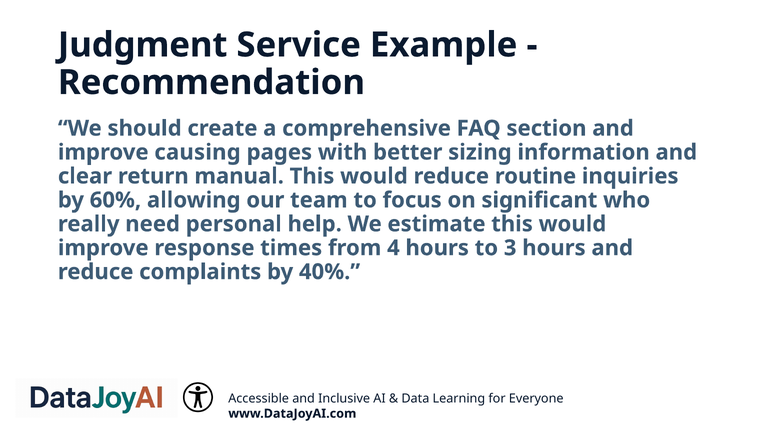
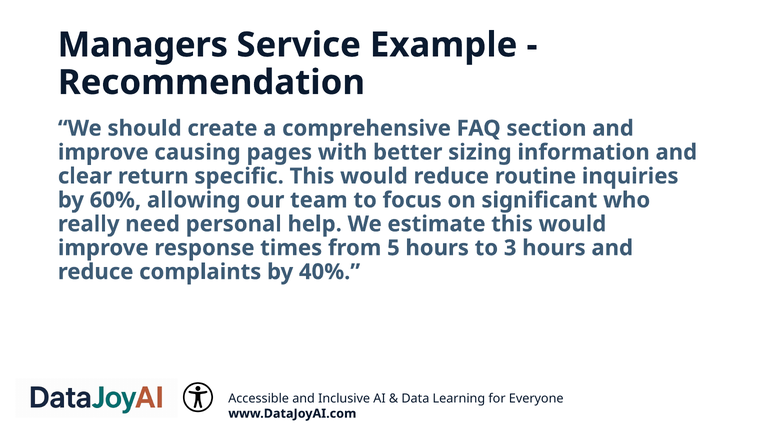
Judgment: Judgment -> Managers (143, 45)
manual: manual -> specific (239, 176)
4: 4 -> 5 (393, 248)
